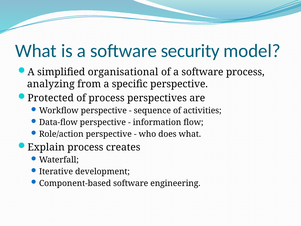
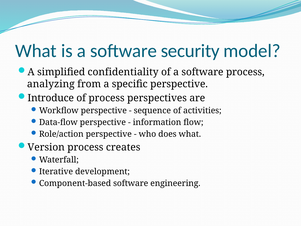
organisational: organisational -> confidentiality (123, 72)
Protected: Protected -> Introduce (51, 98)
Explain: Explain -> Version (46, 147)
